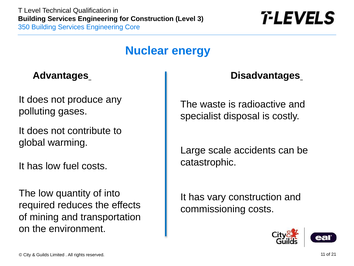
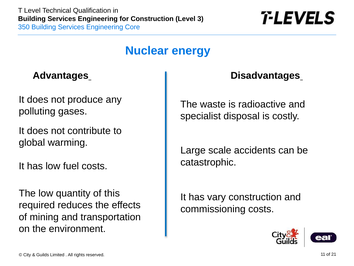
into: into -> this (112, 193)
